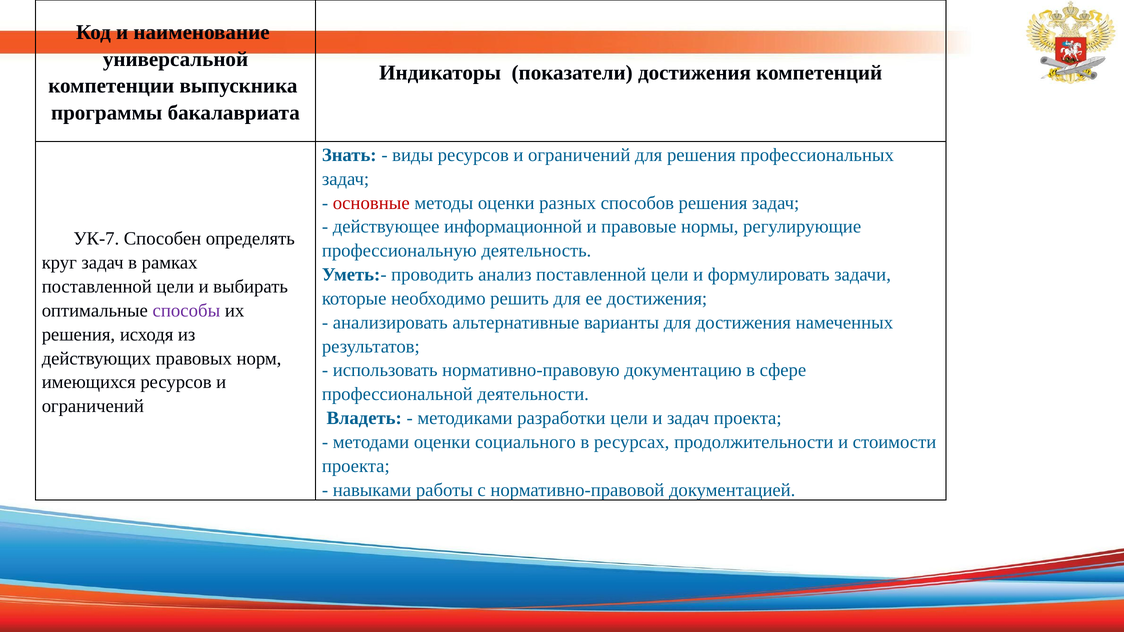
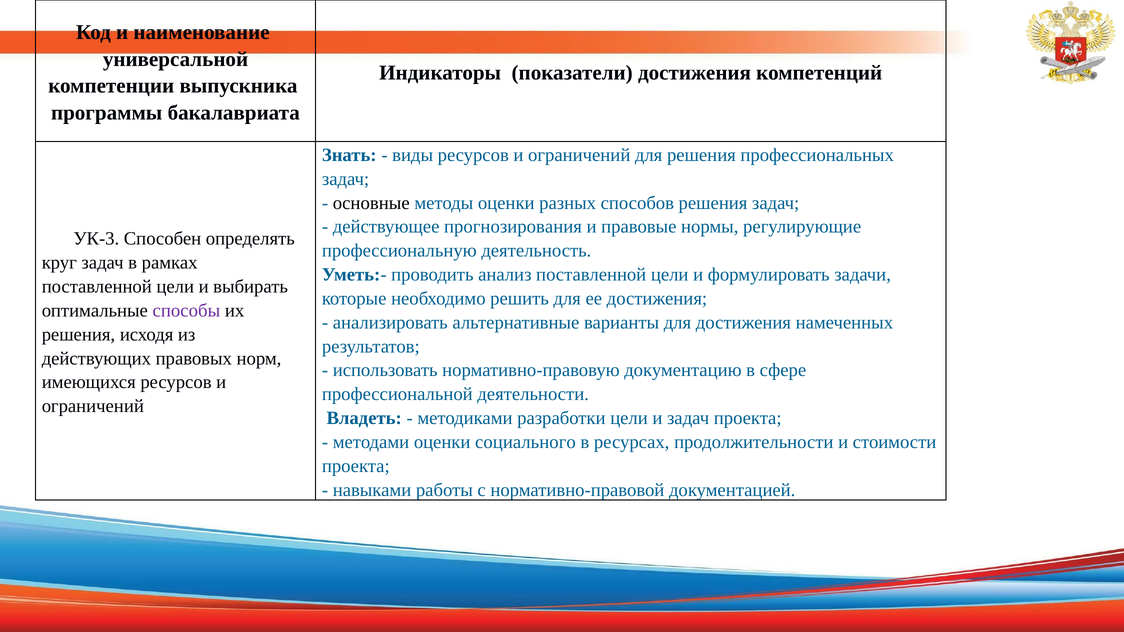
основные colour: red -> black (371, 203)
информационной: информационной -> прогнозирования (513, 227)
УК-7: УК-7 -> УК-3 (96, 239)
